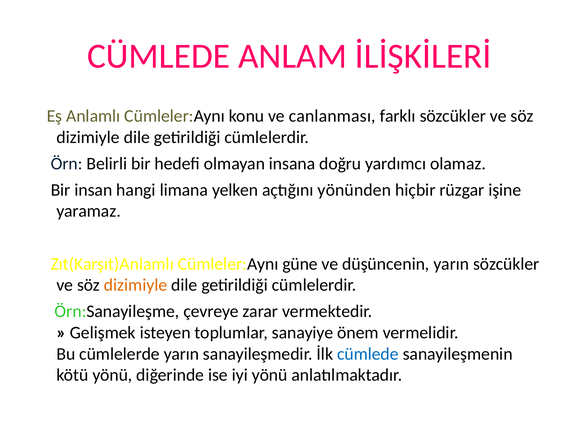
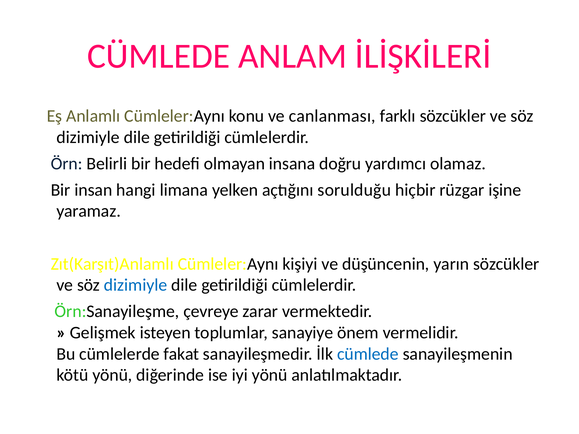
yönünden: yönünden -> sorulduğu (354, 190)
güne: güne -> kişiyi (300, 264)
dizimiyle colour: orange -> blue (136, 285)
cümlelerde yarın: yarın -> fakat (181, 354)
